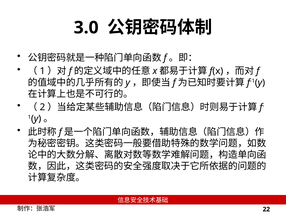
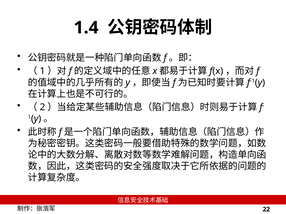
3.0: 3.0 -> 1.4 (86, 28)
